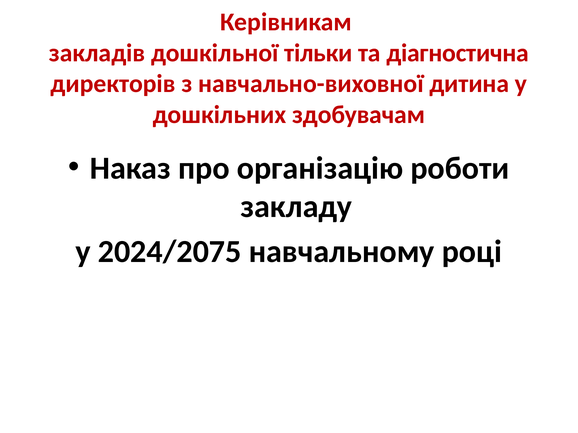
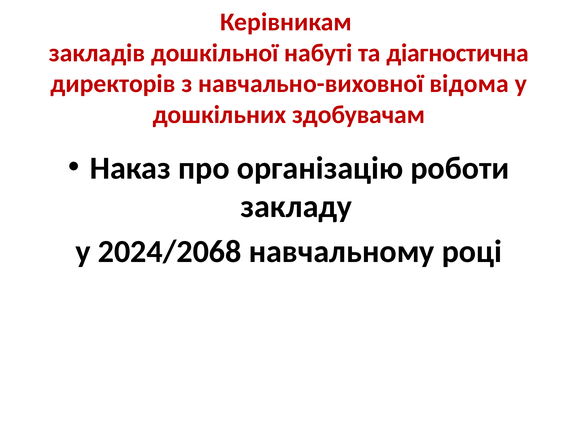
тільки: тільки -> набуті (318, 53)
дитина: дитина -> відома (469, 84)
2024/2075: 2024/2075 -> 2024/2068 (170, 252)
